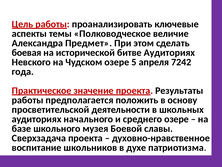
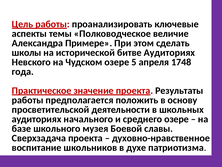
Предмет: Предмет -> Примере (89, 43)
боевая: боевая -> школы (27, 52)
7242: 7242 -> 1748 (181, 62)
